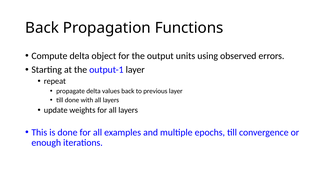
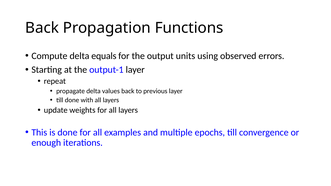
object: object -> equals (104, 56)
